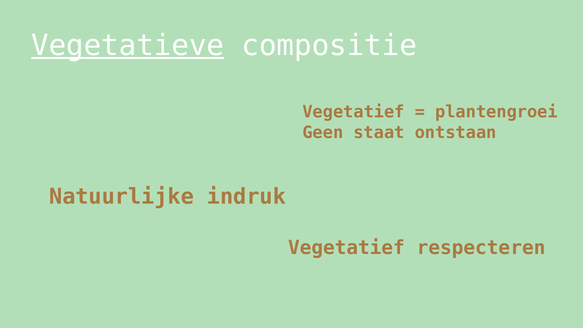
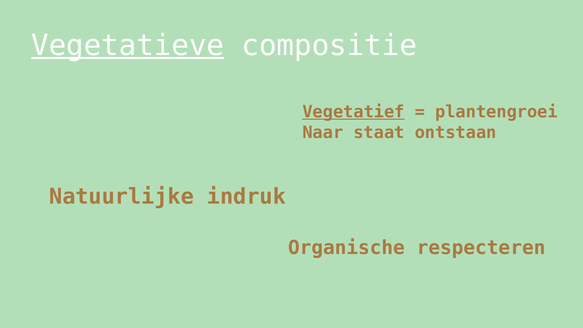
Vegetatief underline: none -> present (353, 112)
Geen: Geen -> Naar (323, 132)
Vegetatief: Vegetatief -> Organische (347, 248)
